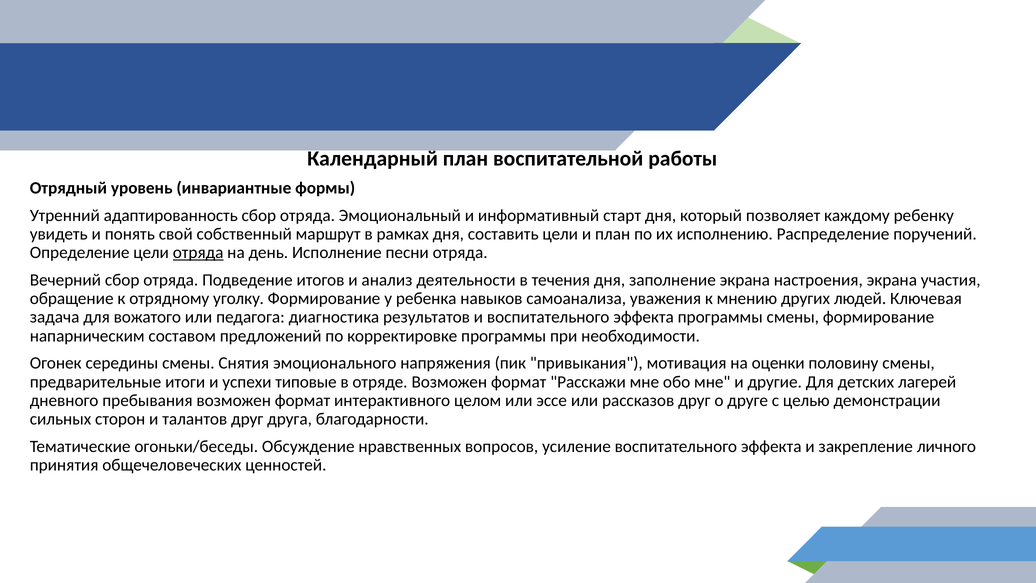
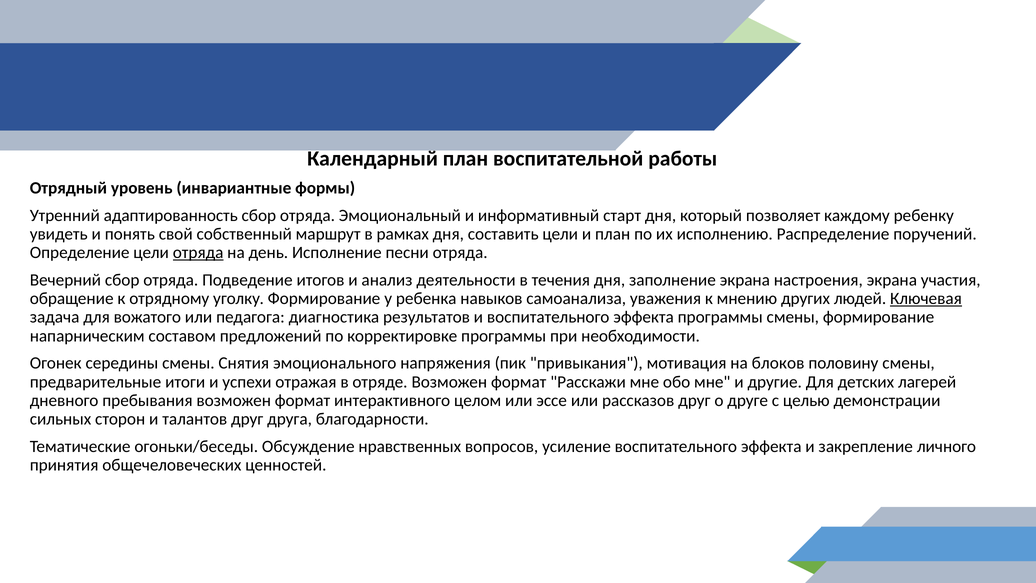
Ключевая underline: none -> present (926, 299)
оценки: оценки -> блоков (778, 363)
типовые: типовые -> отражая (306, 382)
